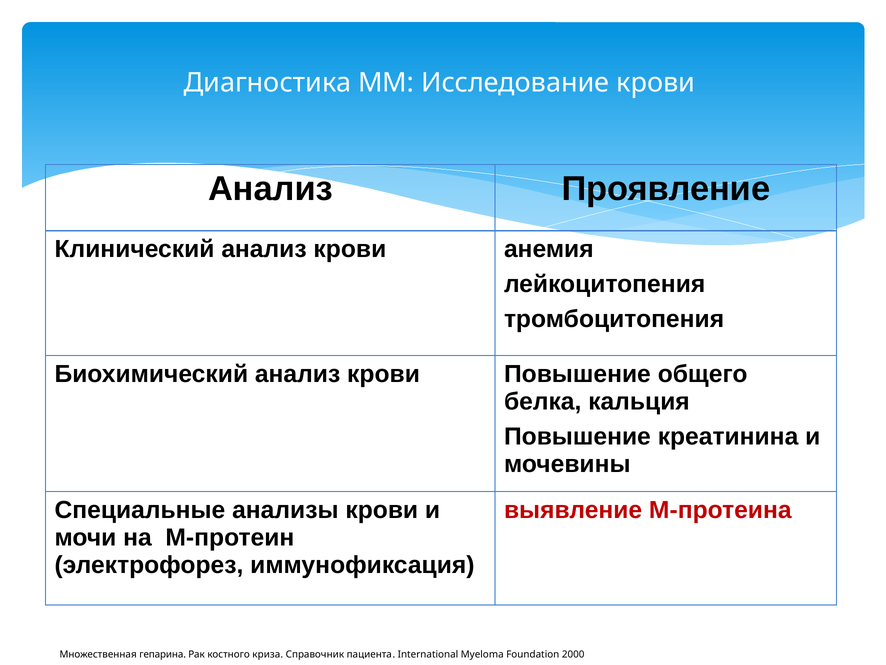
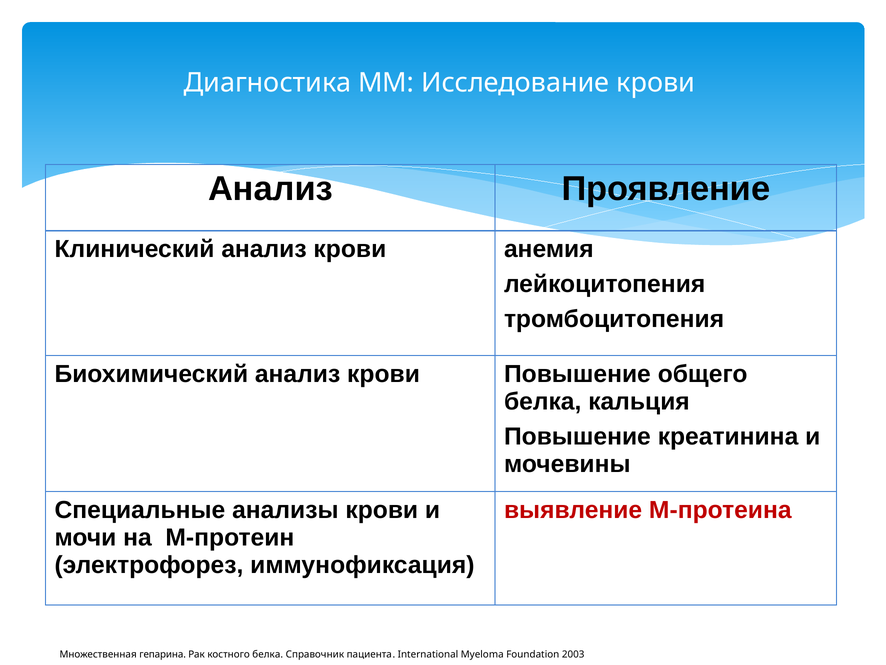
костного криза: криза -> белка (268, 654)
2000: 2000 -> 2003 (573, 654)
